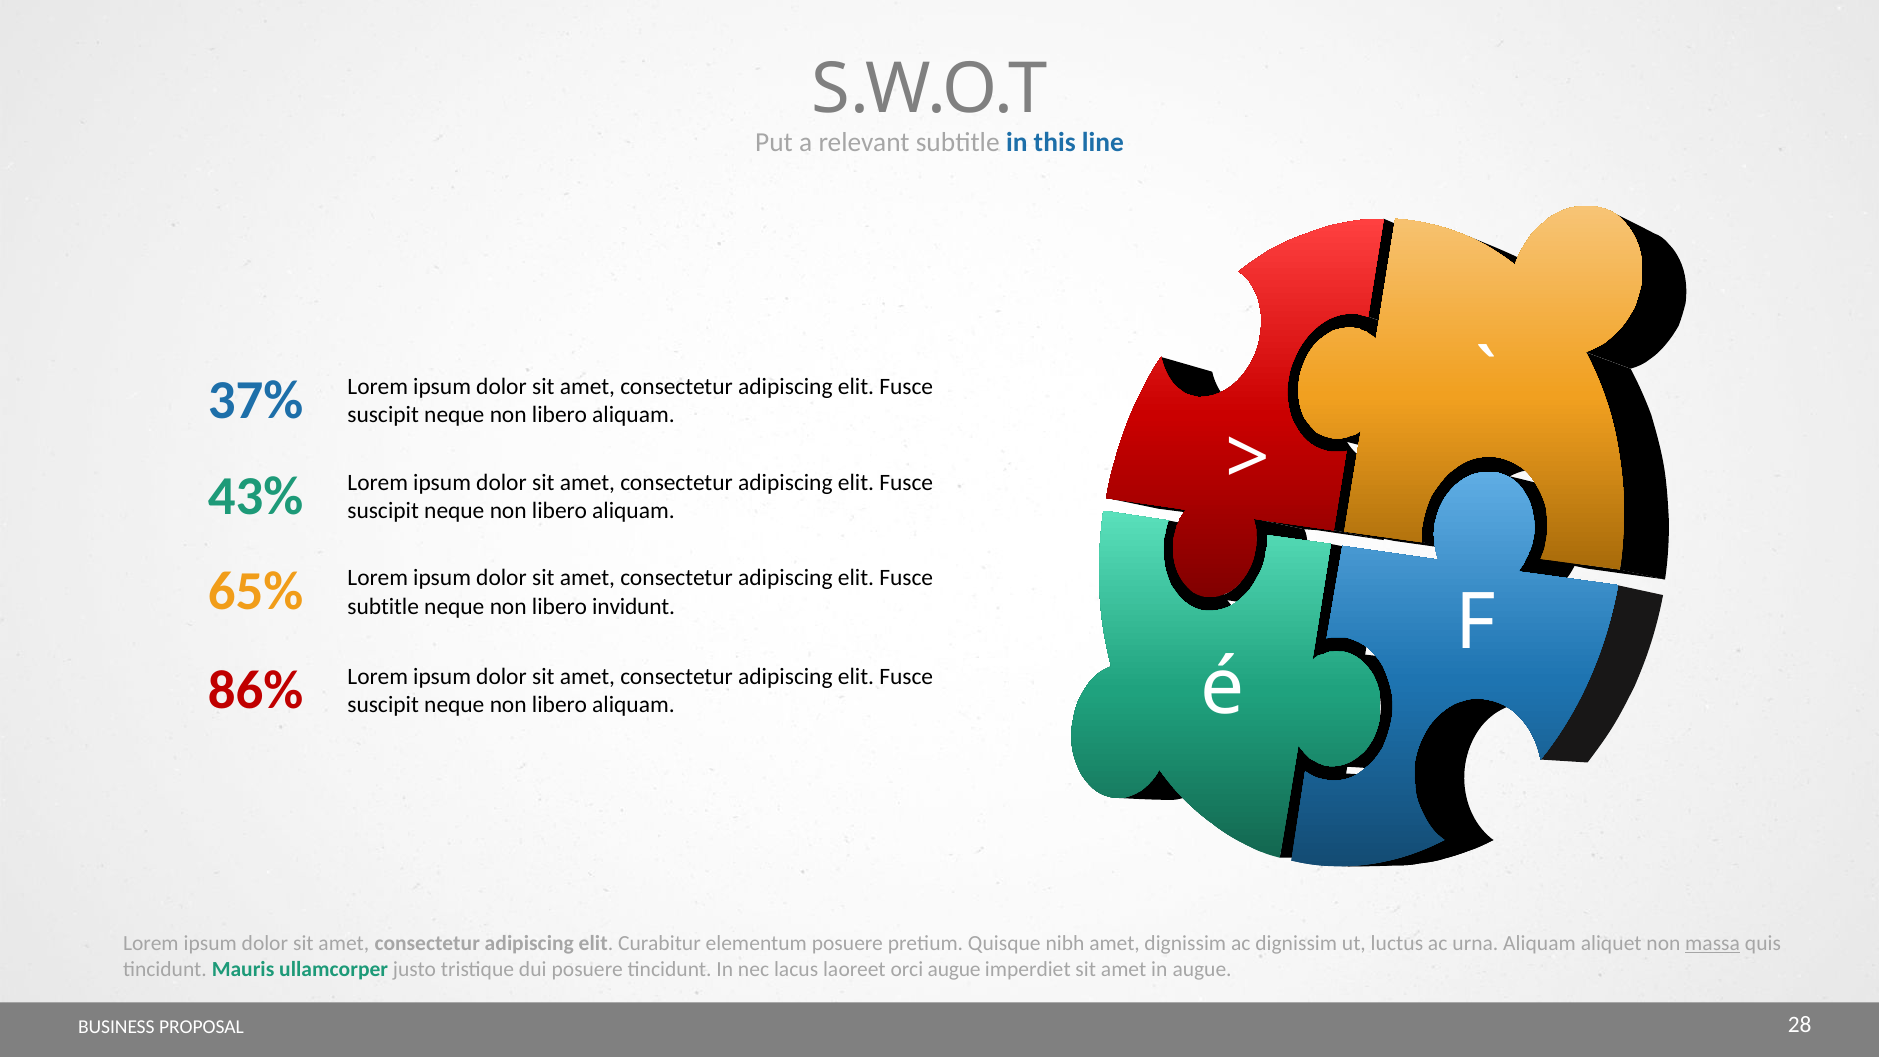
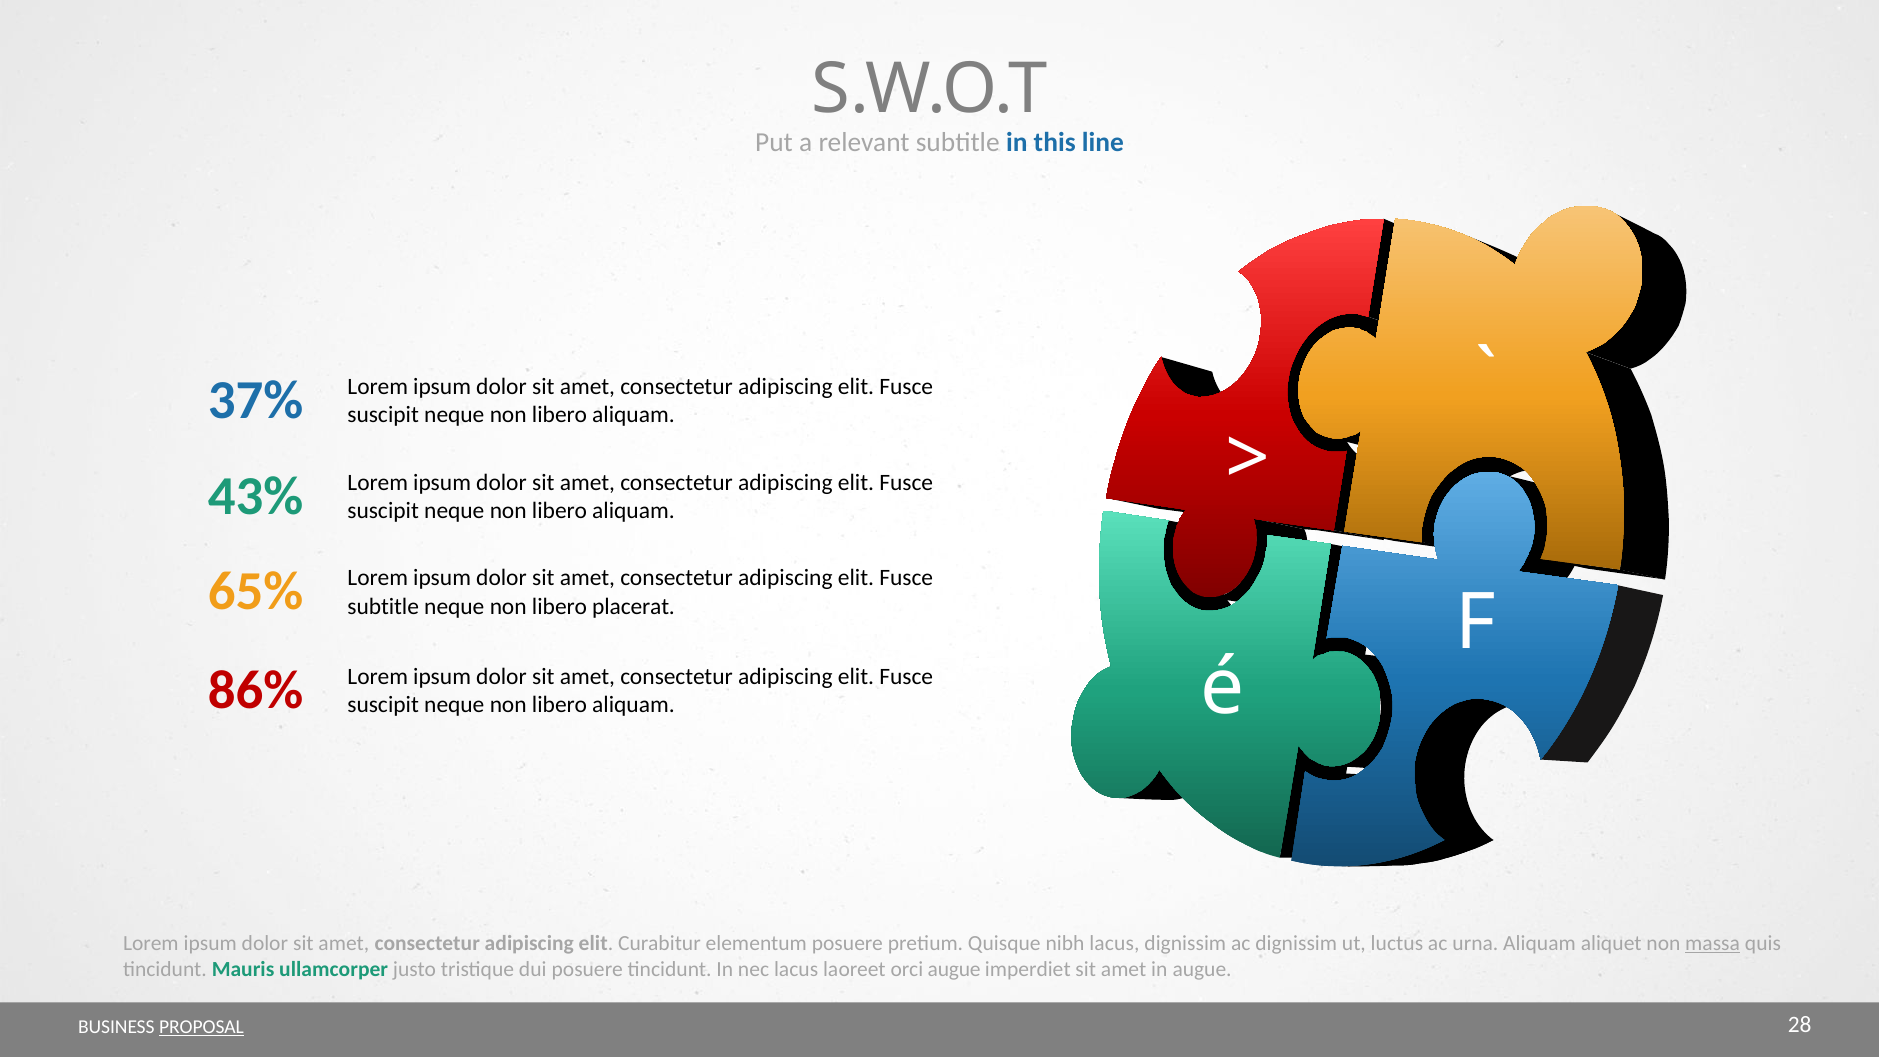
invidunt: invidunt -> placerat (634, 606)
nibh amet: amet -> lacus (1114, 943)
PROPOSAL underline: none -> present (202, 1027)
